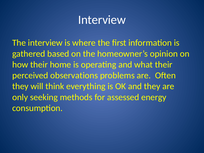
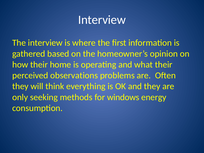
assessed: assessed -> windows (123, 97)
